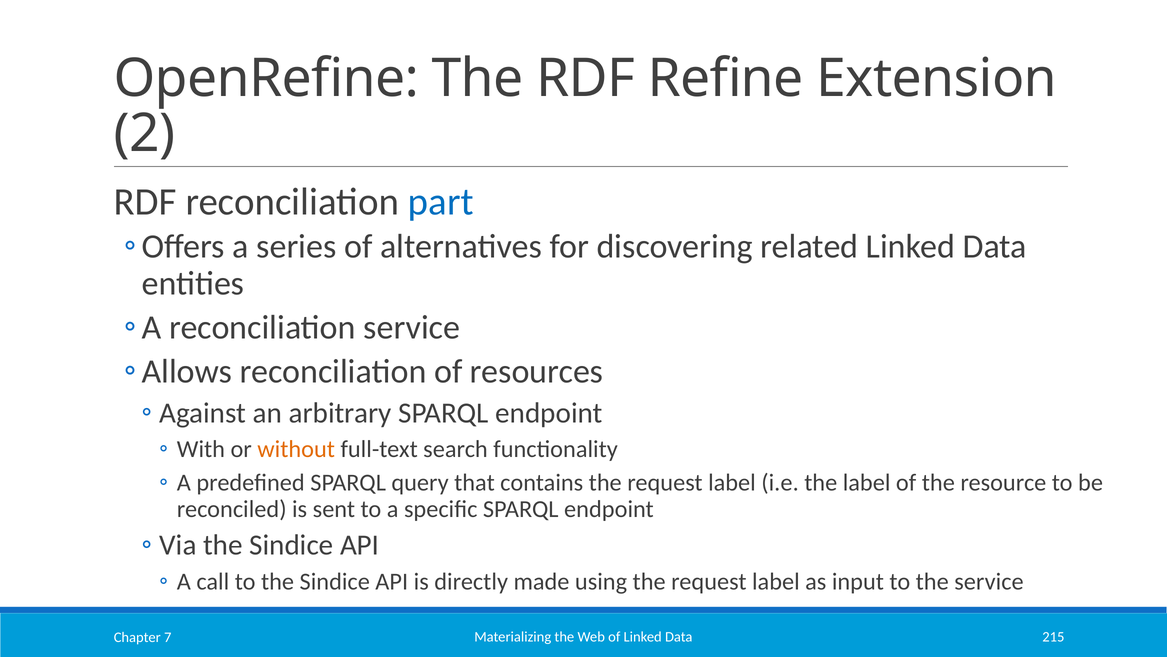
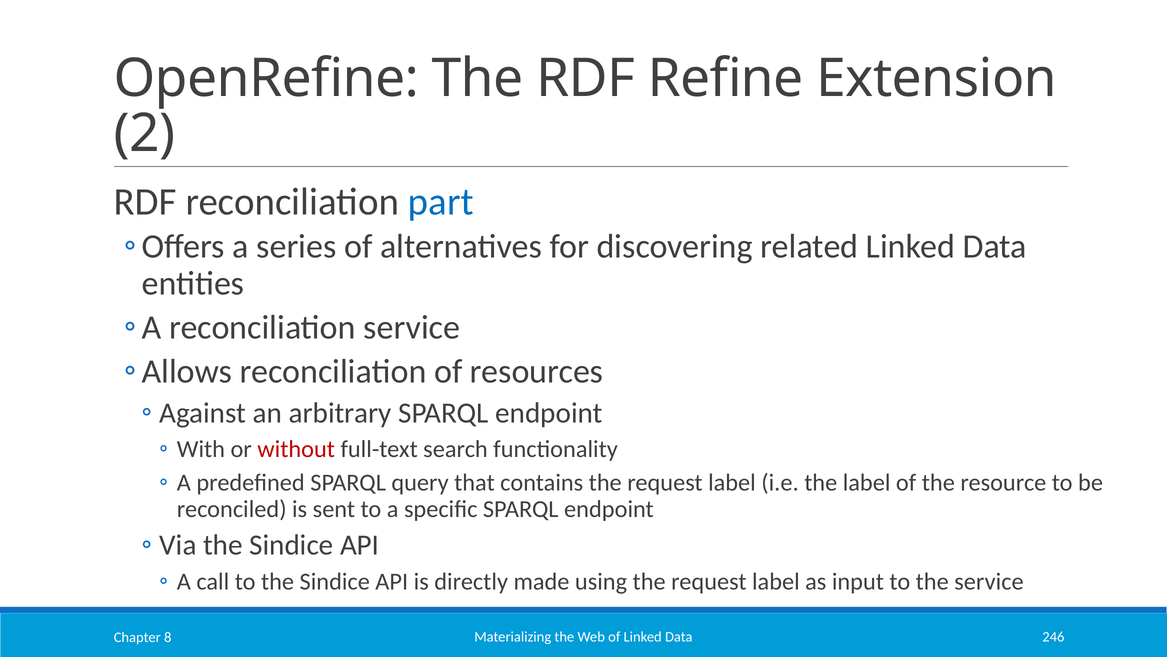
without colour: orange -> red (296, 449)
215: 215 -> 246 (1053, 637)
7: 7 -> 8 (168, 637)
